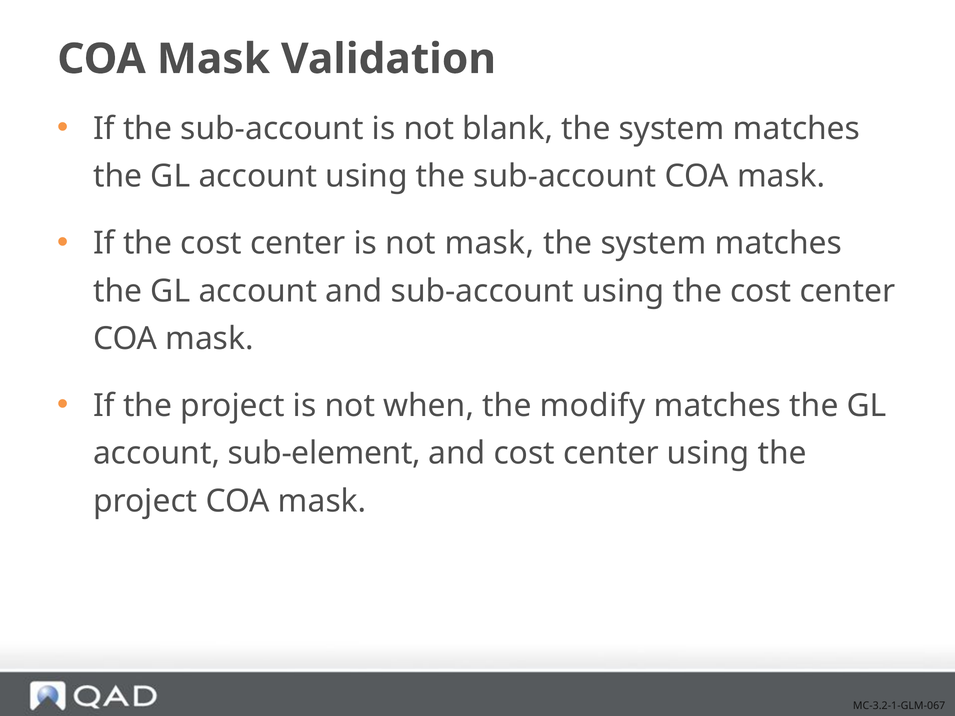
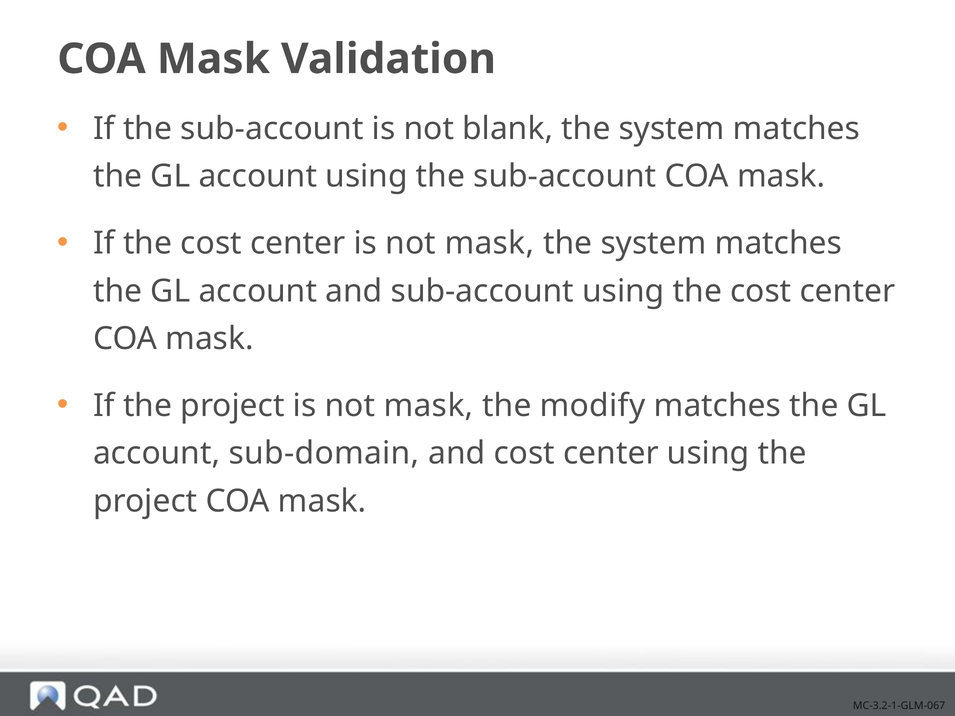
project is not when: when -> mask (429, 406)
sub-element: sub-element -> sub-domain (324, 453)
